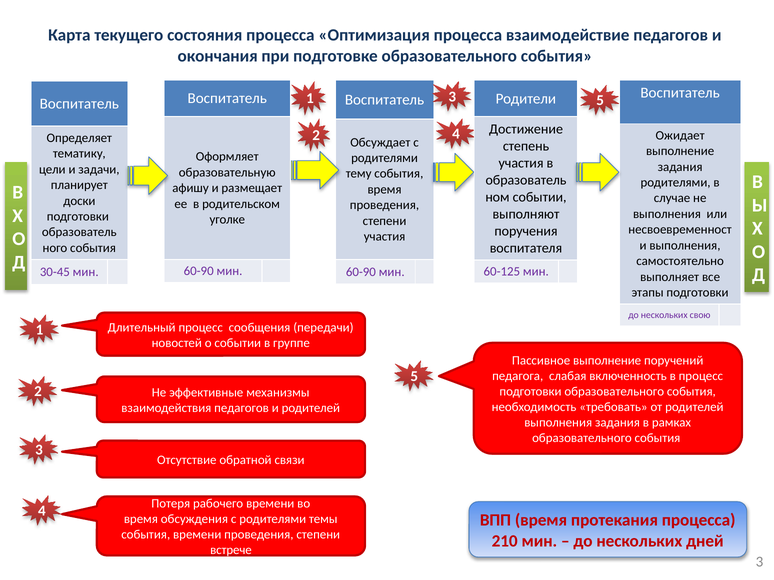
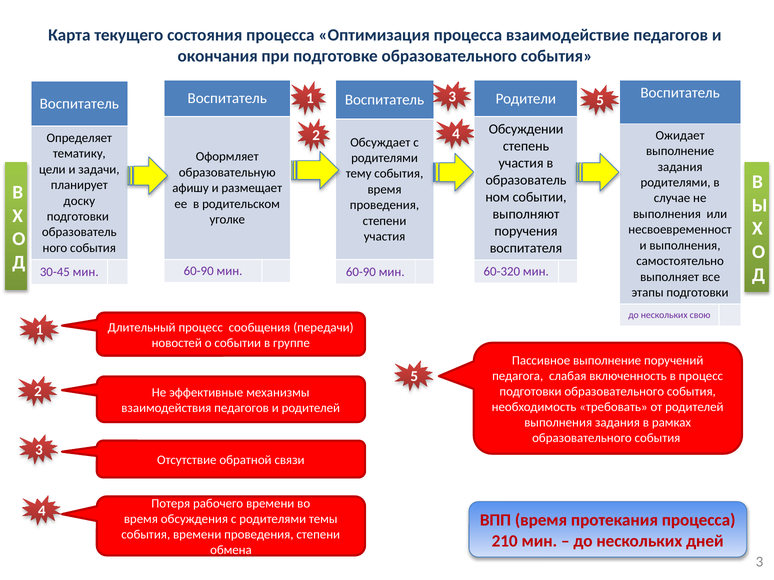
Достижение: Достижение -> Обсуждении (526, 129)
доски: доски -> доску (79, 201)
60-125: 60-125 -> 60-320 (502, 272)
встрече: встрече -> обмена (231, 550)
